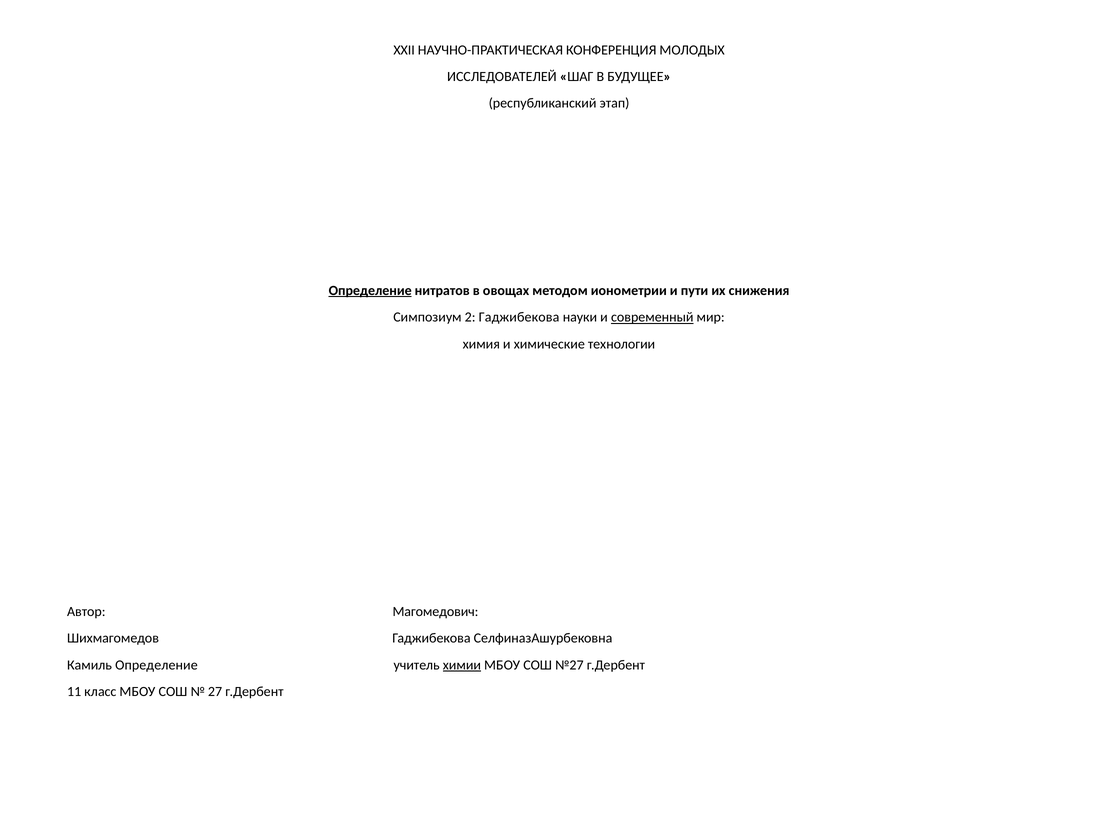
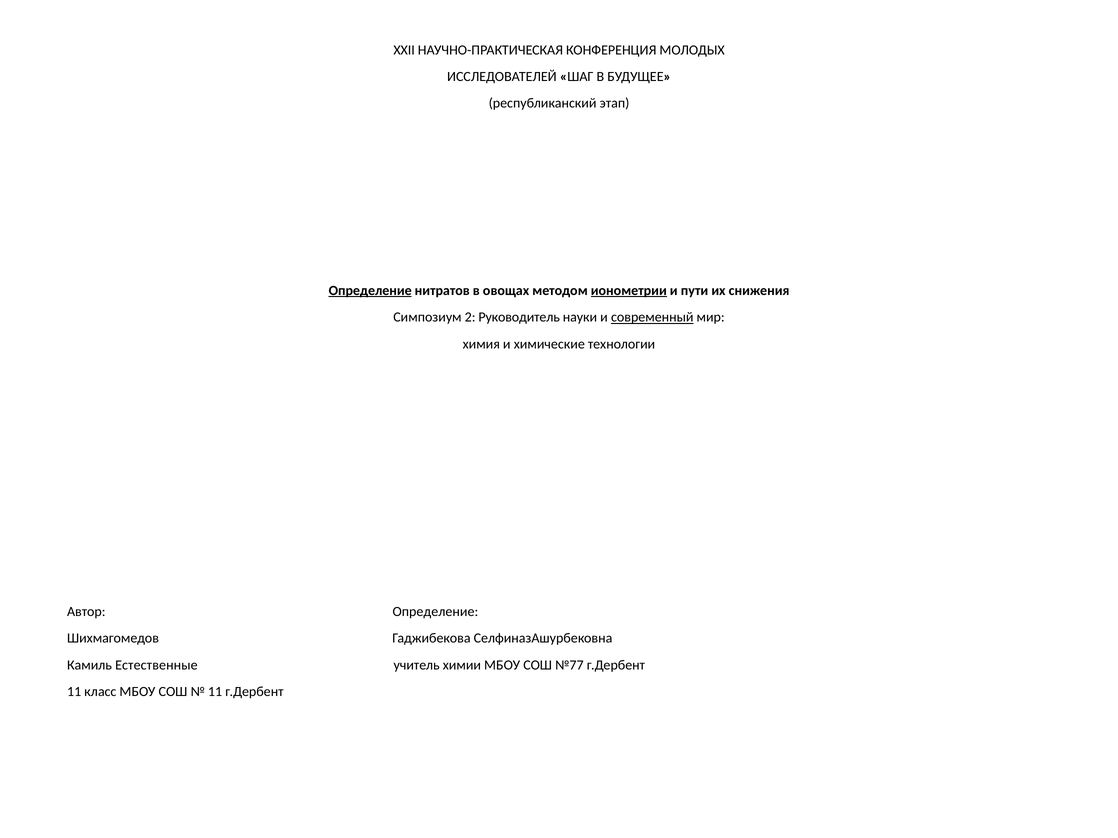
ионометрии underline: none -> present (629, 291)
2 Гаджибекова: Гаджибекова -> Руководитель (519, 318)
Автор Магомедович: Магомедович -> Определение (435, 612)
Камиль Определение: Определение -> Естественные (156, 665)
химии underline: present -> none (462, 665)
№27: №27 -> №77 (569, 665)
27: 27 -> 11 (215, 692)
